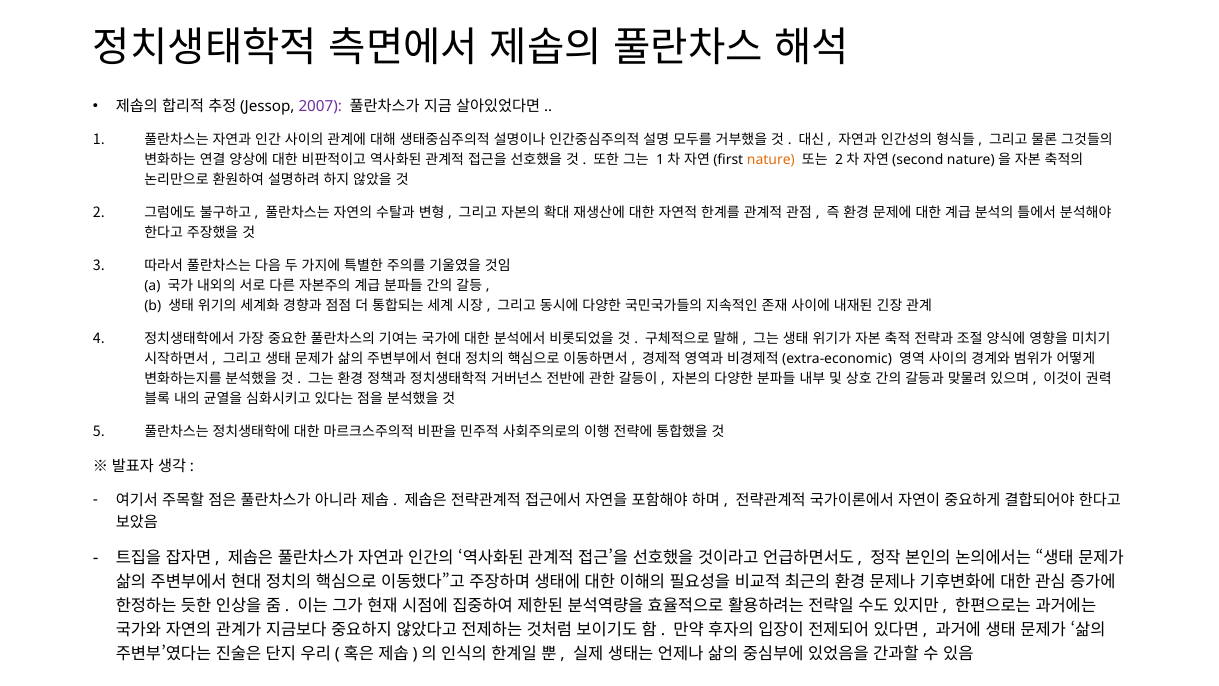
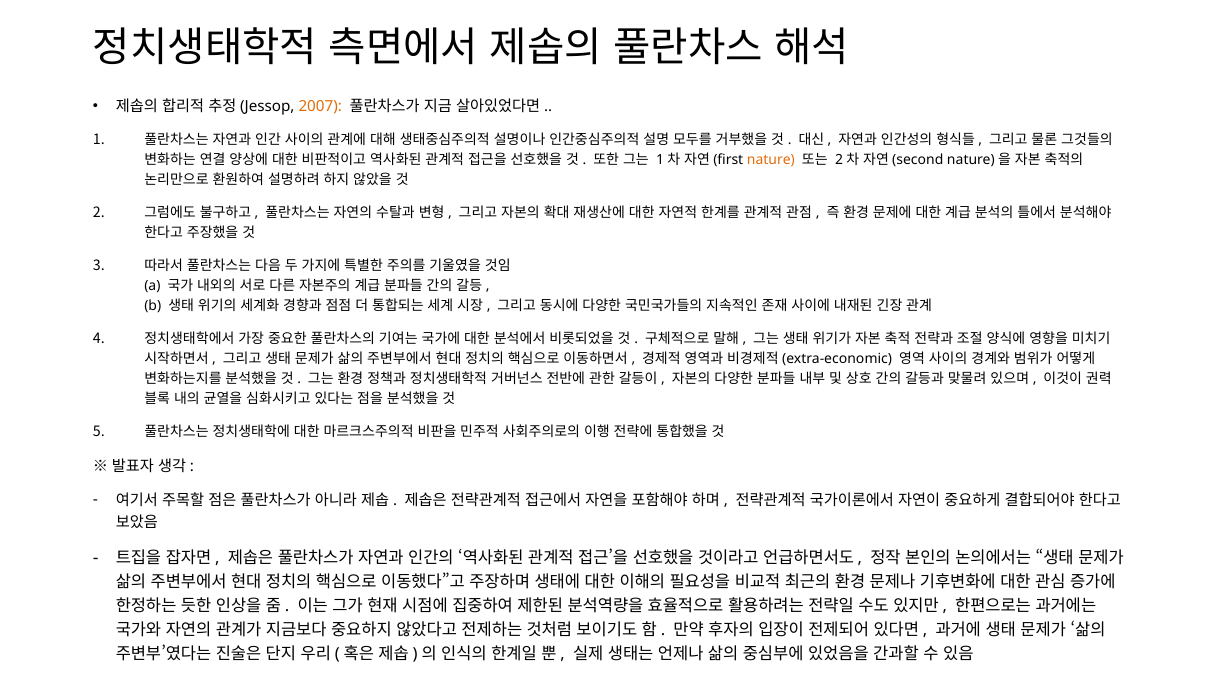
2007 colour: purple -> orange (320, 106)
